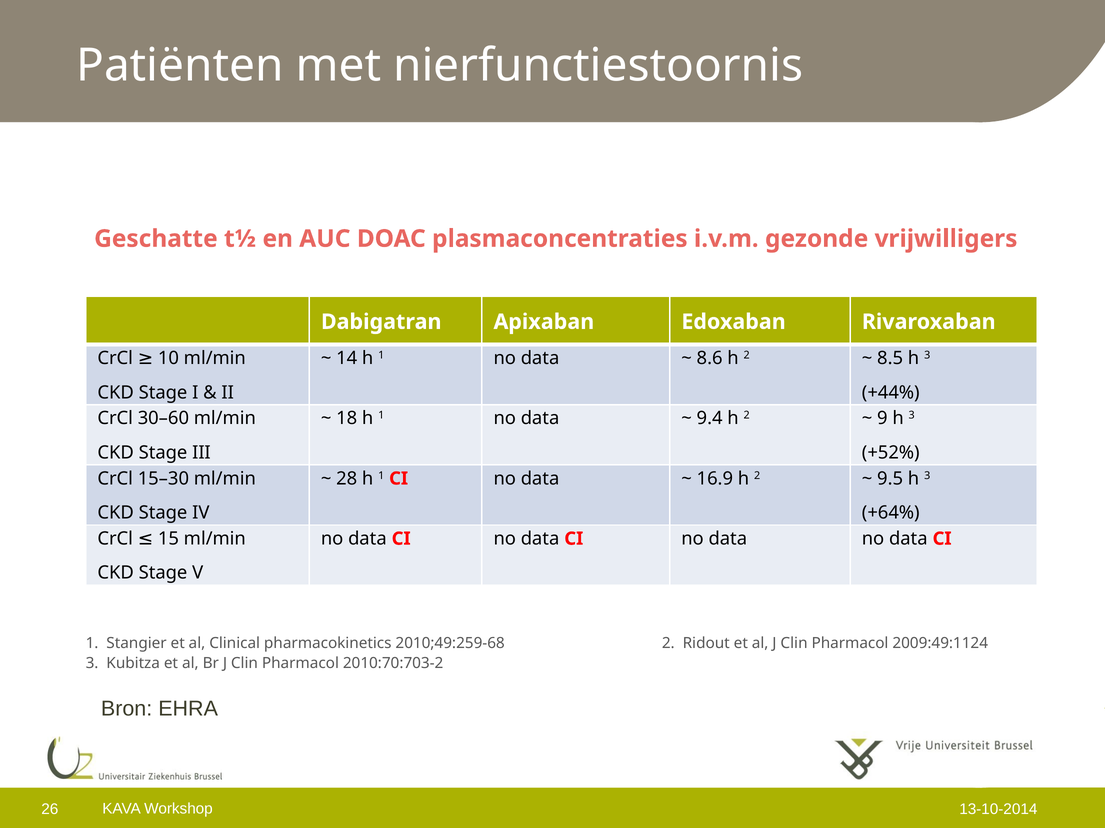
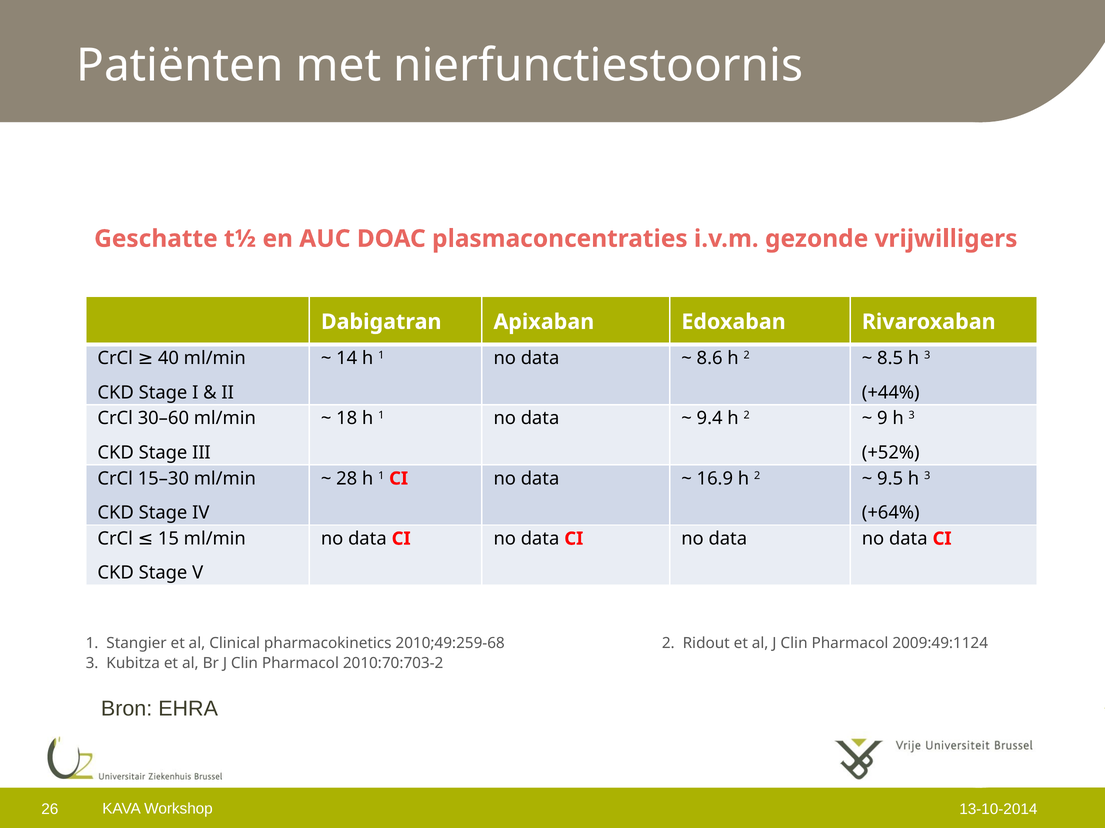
10: 10 -> 40 (169, 359)
